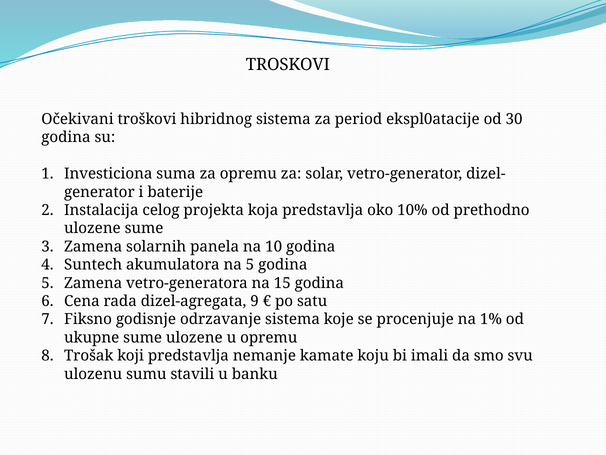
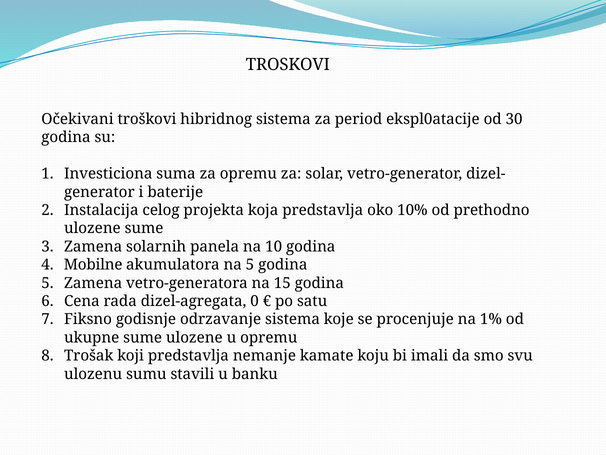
Suntech: Suntech -> Mobilne (93, 265)
9: 9 -> 0 (255, 301)
